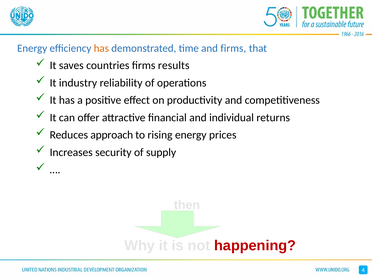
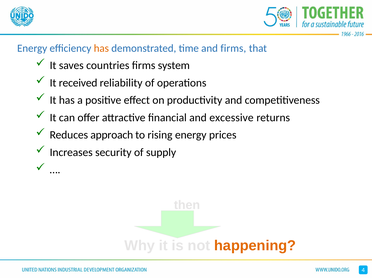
results: results -> system (174, 65)
industry: industry -> received (78, 83)
individual: individual -> excessive (231, 118)
happening colour: red -> orange (255, 246)
